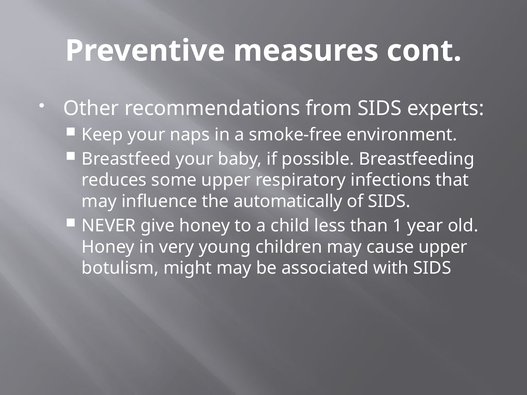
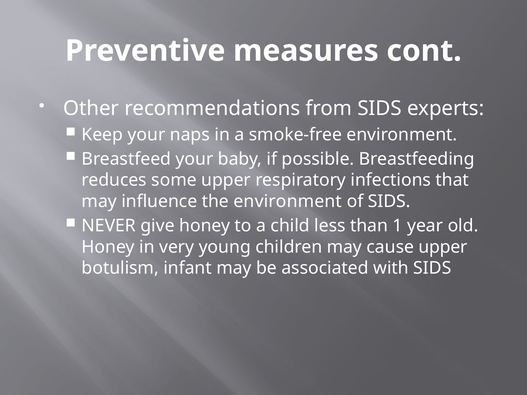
the automatically: automatically -> environment (288, 201)
might: might -> infant (188, 268)
